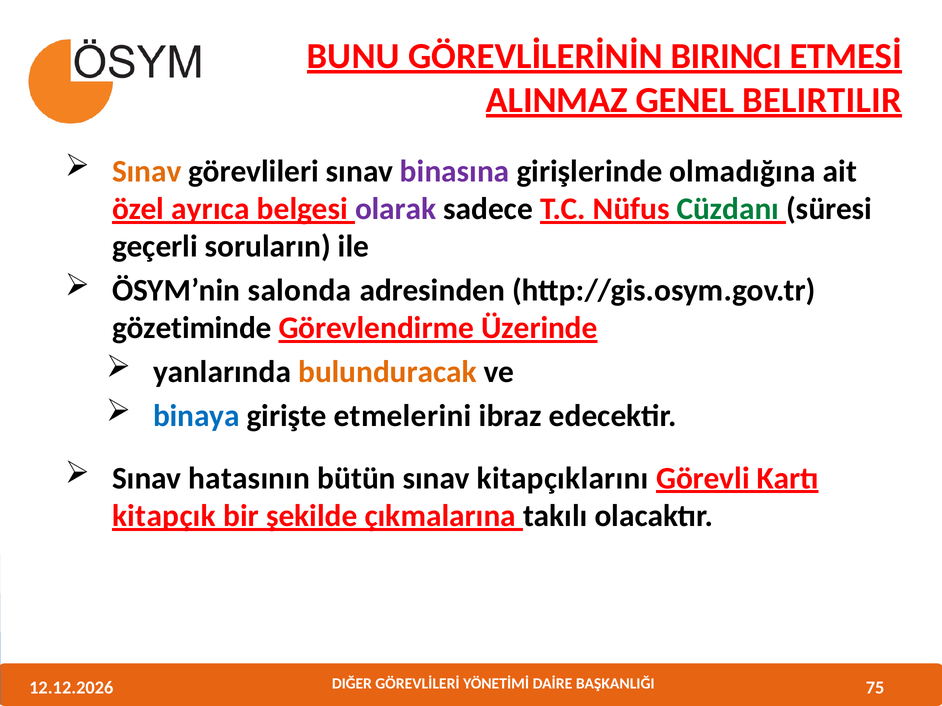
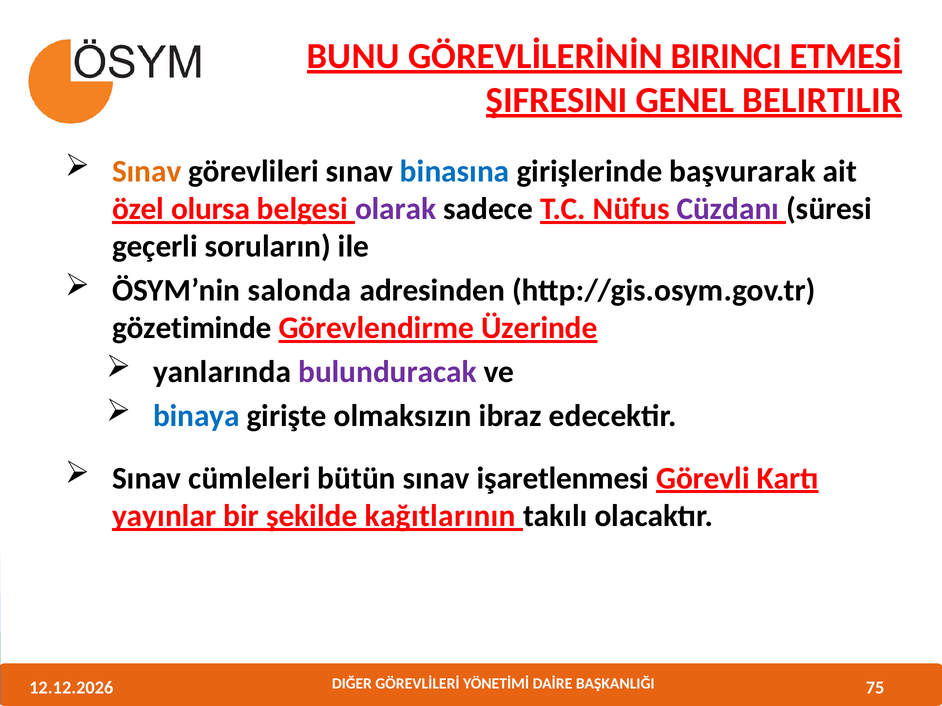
ALINMAZ: ALINMAZ -> ŞIFRESINI (557, 100)
binasına colour: purple -> blue (455, 171)
olmadığına: olmadığına -> başvurarak (742, 171)
ayrıca: ayrıca -> olursa (211, 209)
Cüzdanı colour: green -> purple (728, 209)
bulunduracak colour: orange -> purple (387, 372)
etmelerini: etmelerini -> olmaksızın (403, 416)
hatasının: hatasının -> cümleleri (249, 479)
kitapçıklarını: kitapçıklarını -> işaretlenmesi (563, 479)
kitapçık: kitapçık -> yayınlar (164, 516)
çıkmalarına: çıkmalarına -> kağıtlarının (440, 516)
